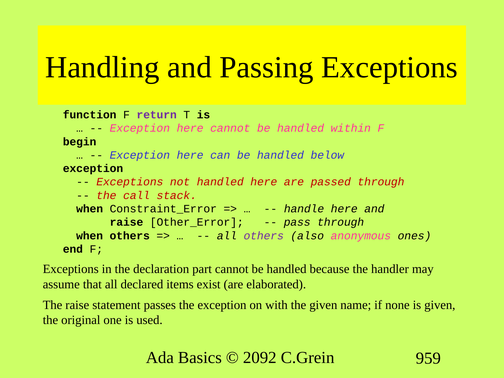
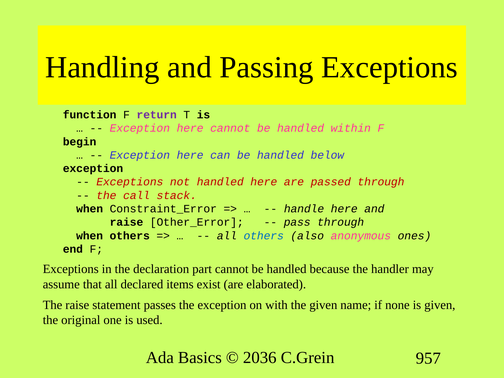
others colour: purple -> blue (264, 236)
2092: 2092 -> 2036 (260, 358)
959: 959 -> 957 (428, 358)
